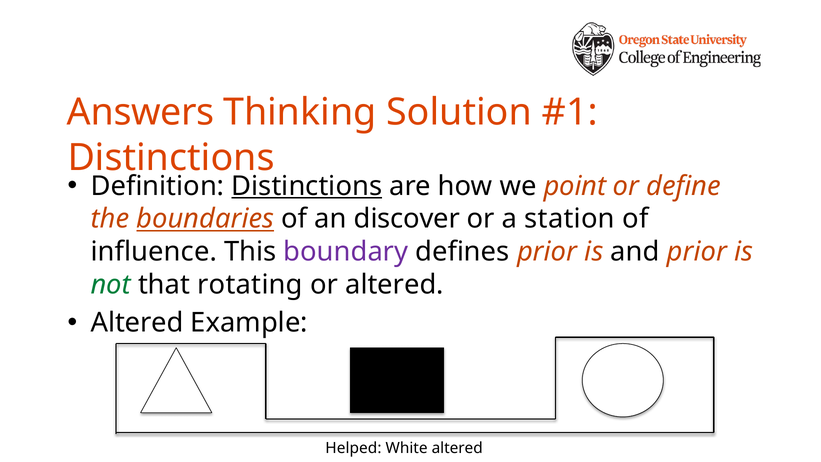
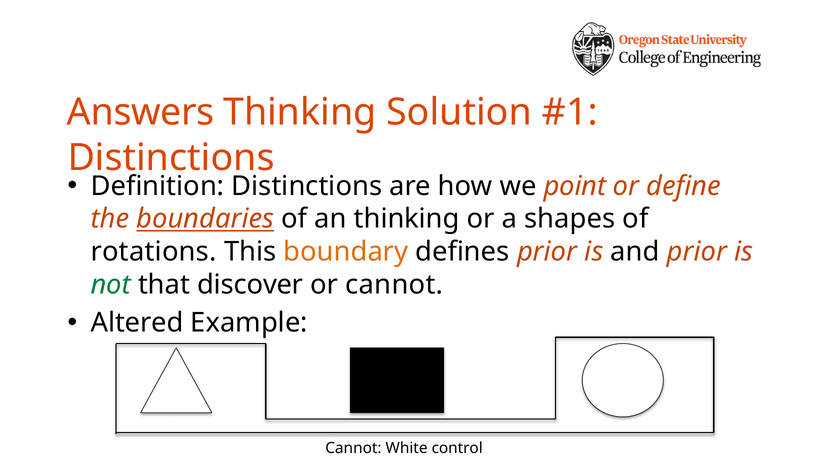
Distinctions underline: present -> none (307, 186)
an discover: discover -> thinking (407, 219)
station: station -> shapes (570, 219)
influence: influence -> rotations (154, 252)
boundary colour: purple -> orange (346, 252)
rotating: rotating -> discover (250, 285)
or altered: altered -> cannot (394, 285)
Helped: Helped -> Cannot (353, 448)
White altered: altered -> control (457, 448)
